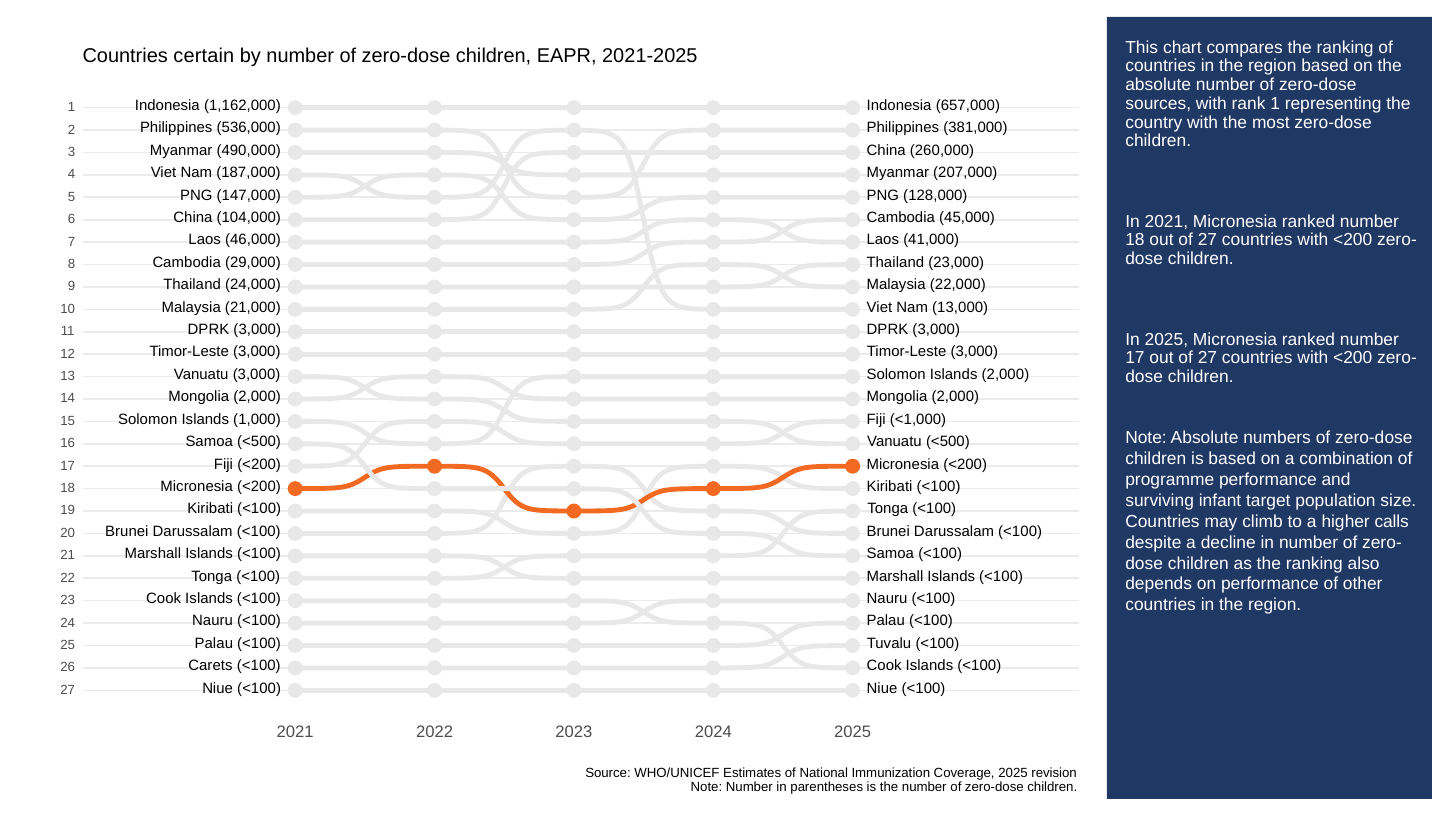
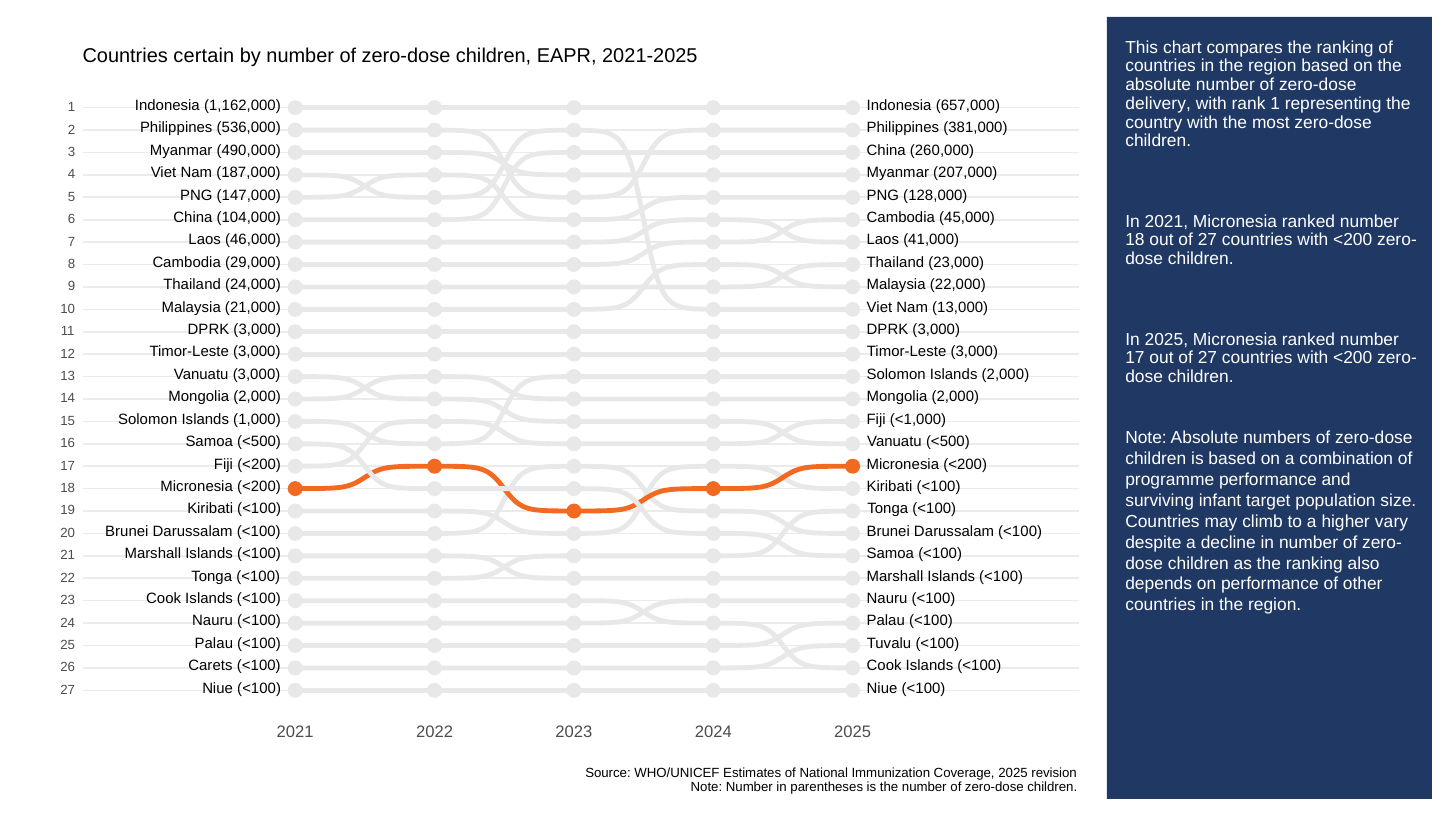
sources: sources -> delivery (1158, 104)
calls: calls -> vary (1391, 521)
